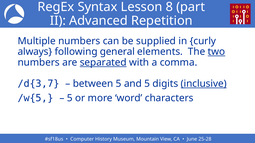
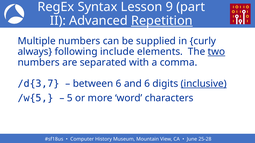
8: 8 -> 9 (169, 7)
Repetition underline: none -> present (162, 21)
general: general -> include (117, 52)
separated underline: present -> none (103, 63)
between 5: 5 -> 6 (119, 84)
and 5: 5 -> 6 (147, 84)
